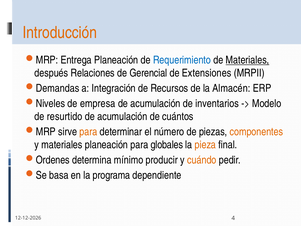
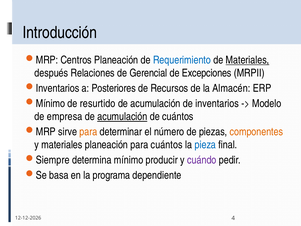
Introducción colour: orange -> black (60, 33)
Entrega: Entrega -> Centros (76, 60)
Extensiones: Extensiones -> Excepciones (207, 73)
Demandas: Demandas -> Inventarios (58, 88)
Integración: Integración -> Posteriores (114, 88)
Niveles: Niveles -> Mínimo (50, 103)
empresa: empresa -> resurtido (98, 103)
resurtido: resurtido -> empresa (65, 117)
acumulación underline: none -> present (122, 117)
para globales: globales -> cuántos (167, 145)
pieza colour: orange -> blue (205, 145)
Ordenes: Ordenes -> Siempre (53, 160)
cuándo colour: orange -> purple (202, 160)
